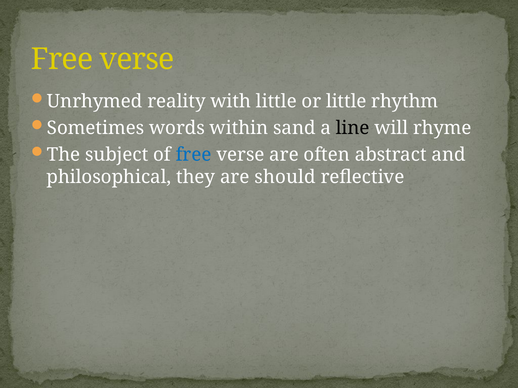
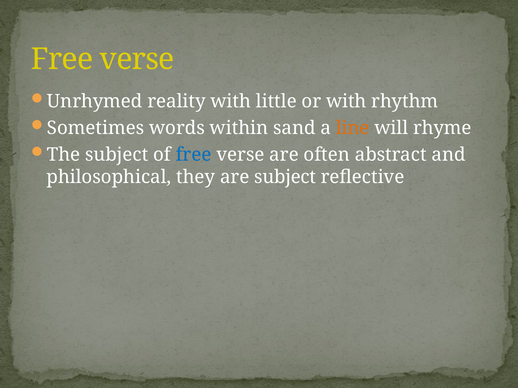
or little: little -> with (346, 101)
line colour: black -> orange (353, 128)
are should: should -> subject (285, 177)
